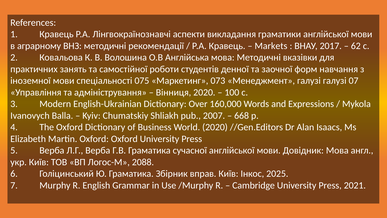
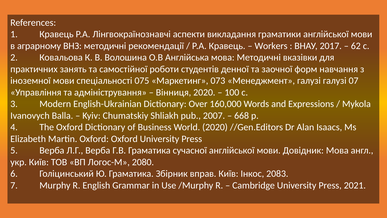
Markets: Markets -> Workers (271, 46)
2088: 2088 -> 2080 (143, 162)
2025: 2025 -> 2083 (277, 173)
